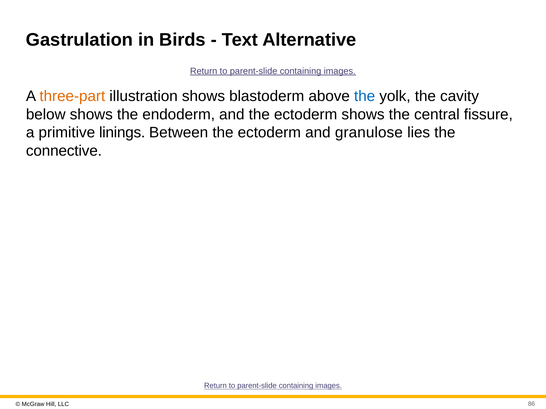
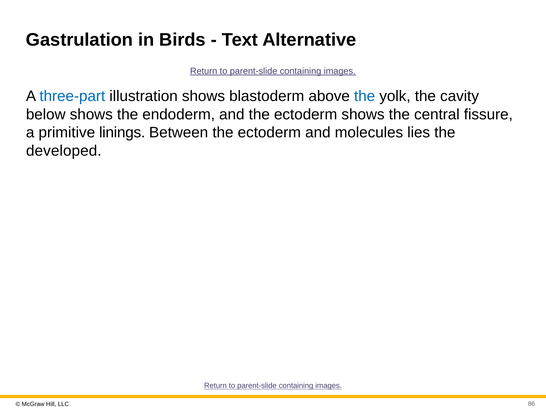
three-part colour: orange -> blue (72, 96)
granulose: granulose -> molecules (369, 133)
connective: connective -> developed (64, 151)
